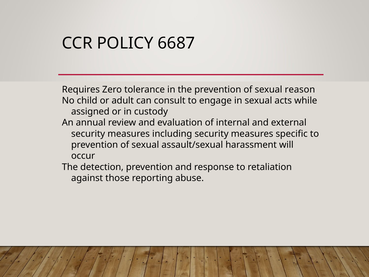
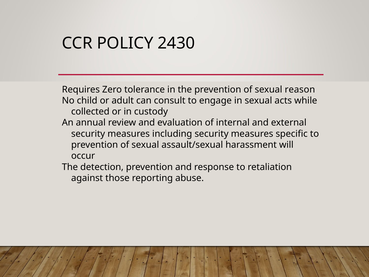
6687: 6687 -> 2430 (176, 43)
assigned: assigned -> collected (90, 112)
